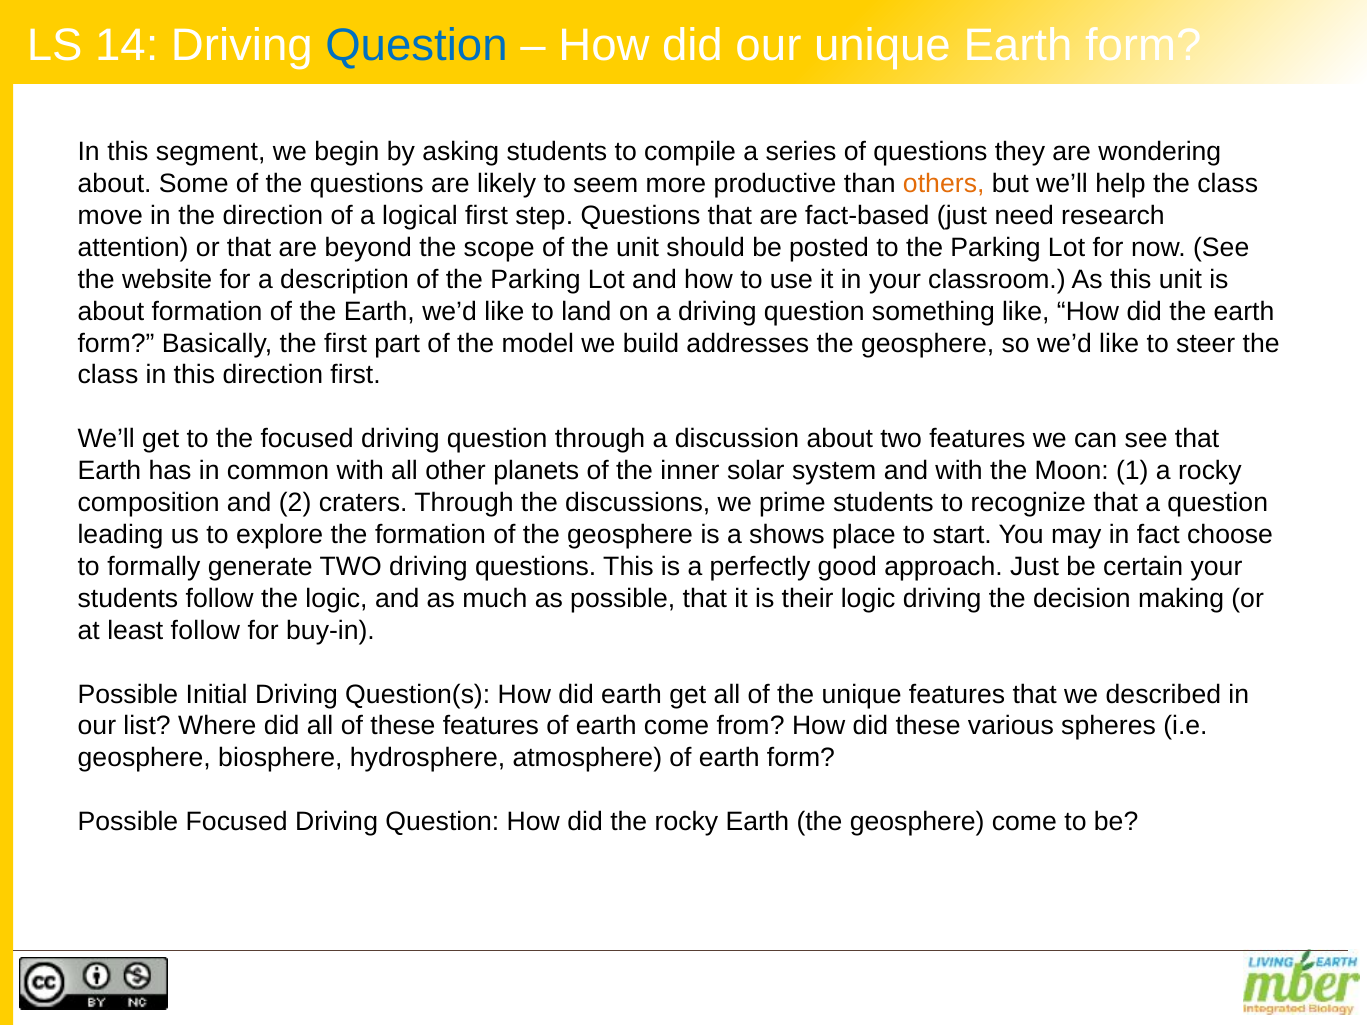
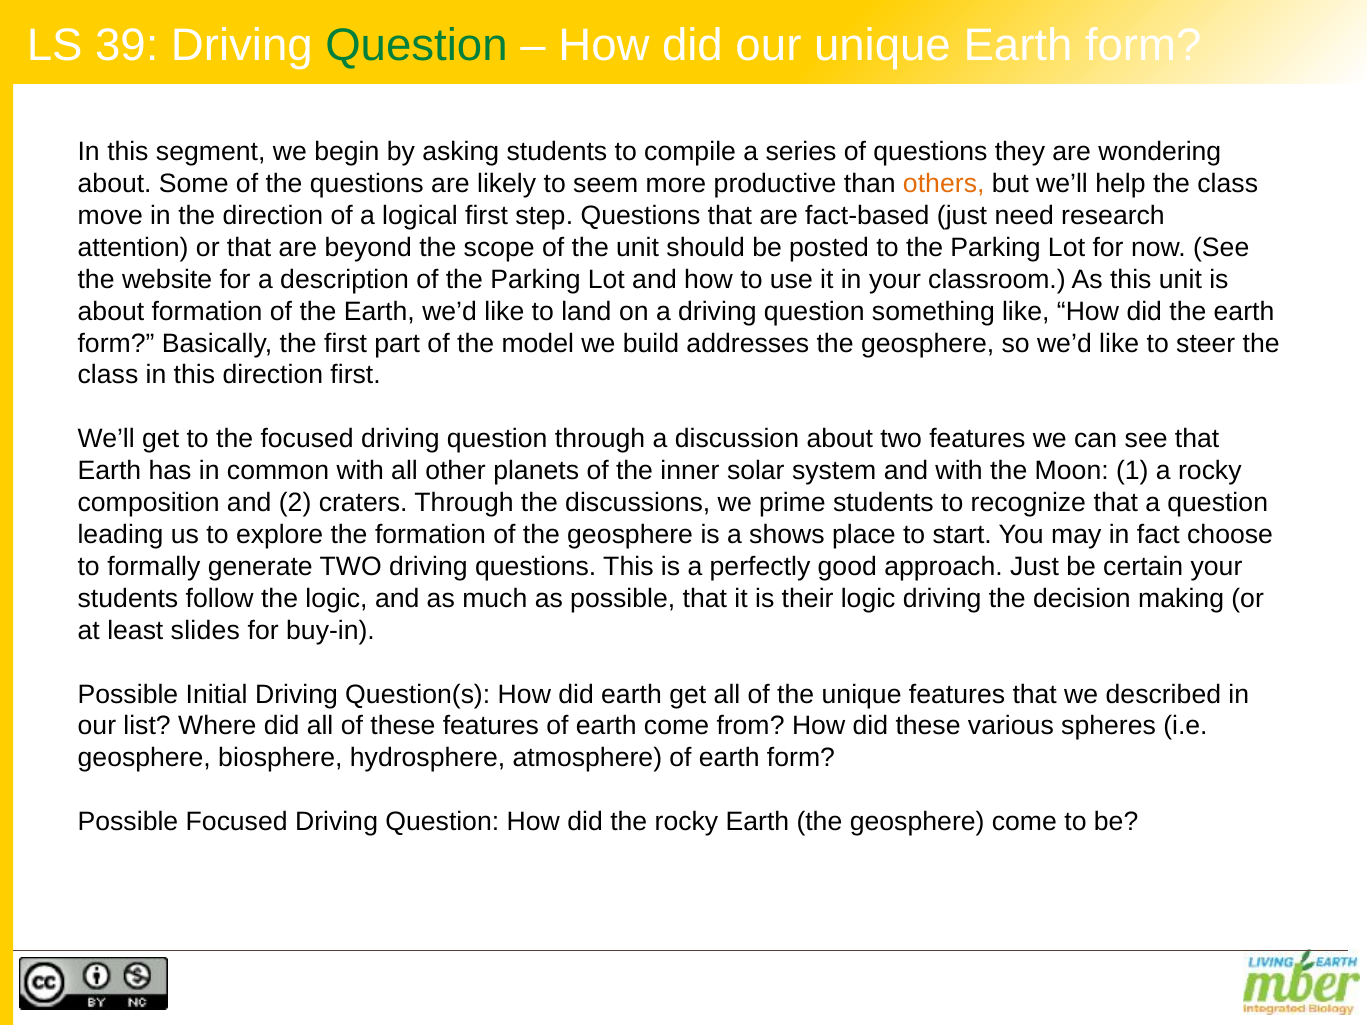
14: 14 -> 39 (127, 45)
Question colour: blue -> green (416, 45)
least follow: follow -> slides (205, 631)
